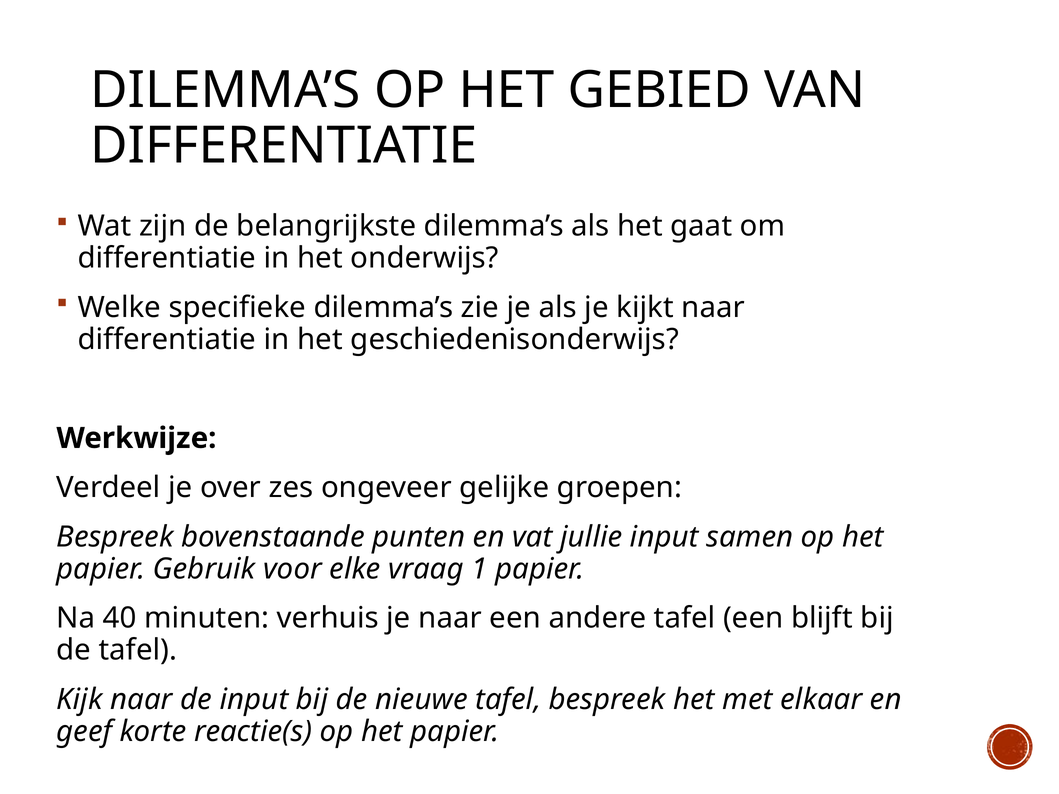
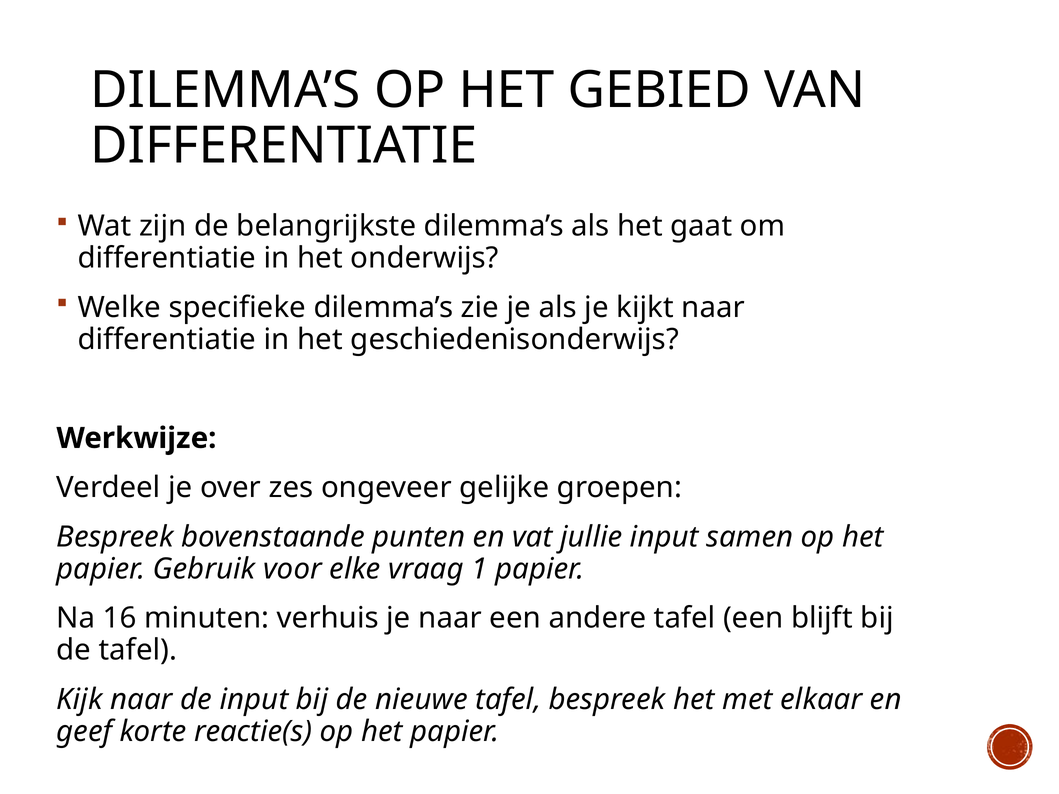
40: 40 -> 16 (120, 618)
